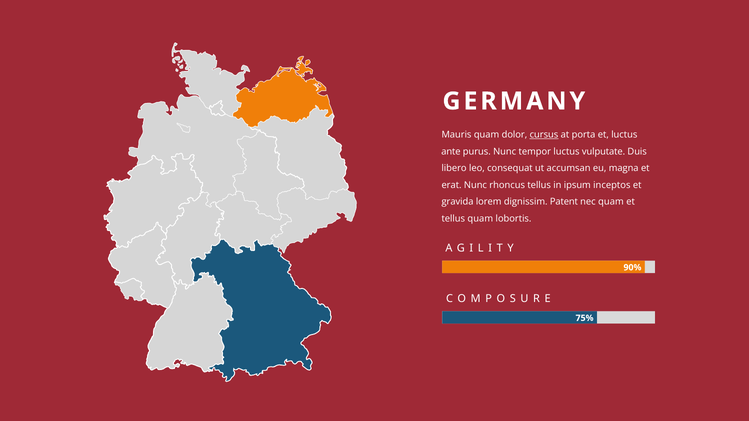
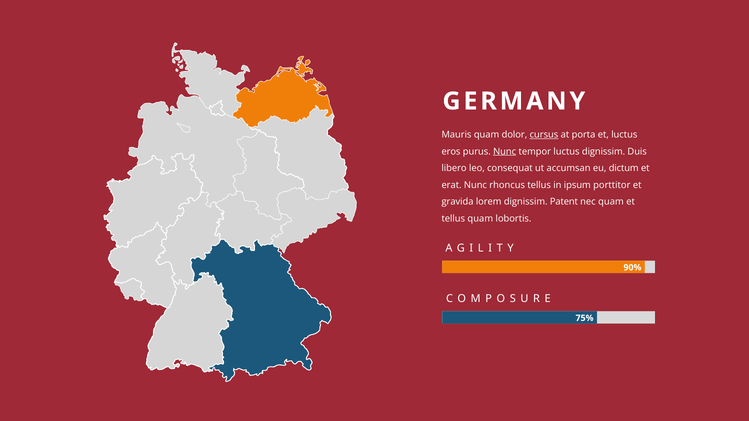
ante: ante -> eros (451, 152)
Nunc underline: none -> present (505, 152)
luctus vulputate: vulputate -> dignissim (604, 152)
magna: magna -> dictum (624, 168)
inceptos: inceptos -> porttitor (612, 185)
